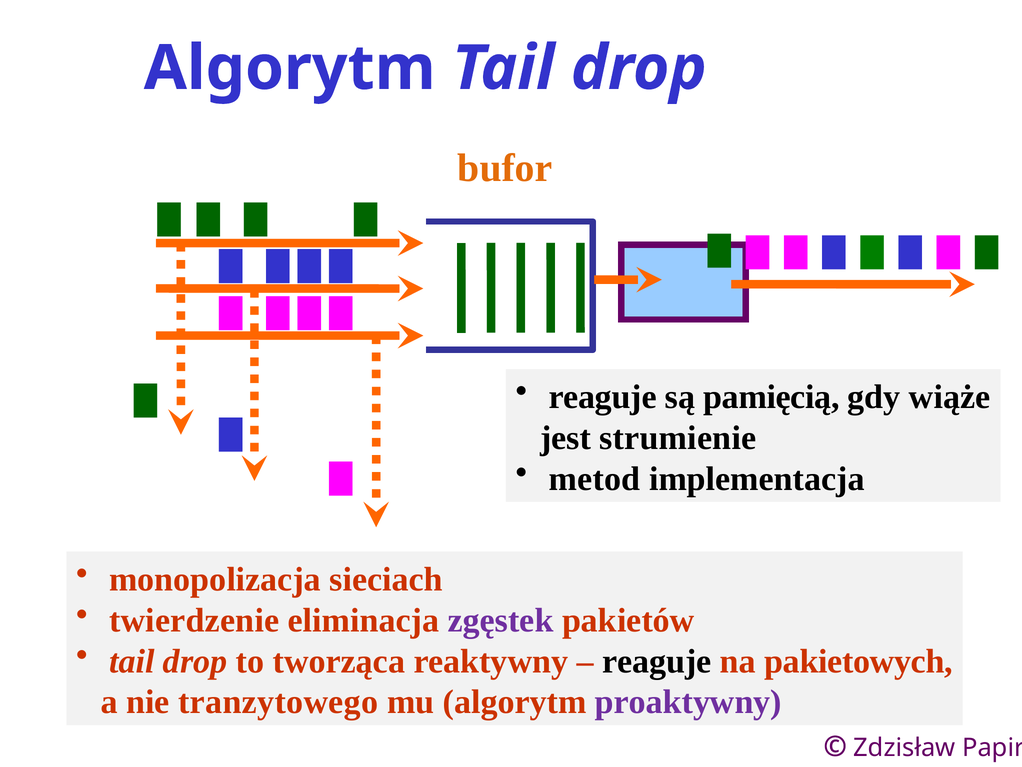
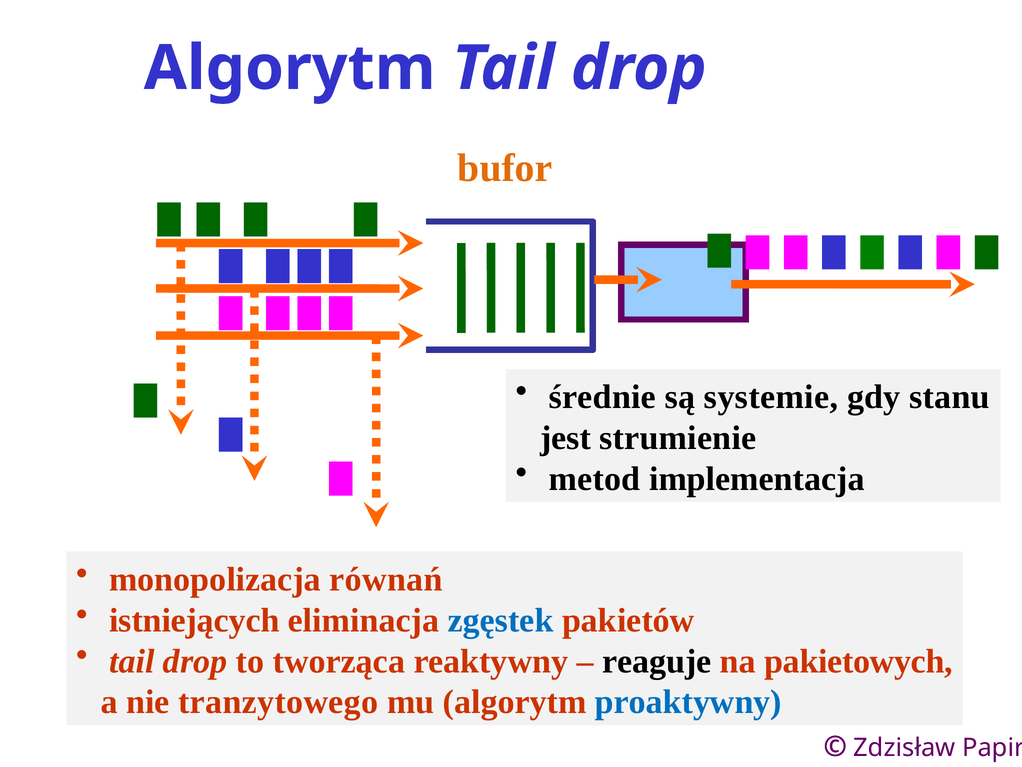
reaguje: reaguje -> średnie (602, 397)
pamięcią: pamięcią -> systemie (771, 397)
wiąże: wiąże -> stanu (949, 397)
sieciach: sieciach -> równań (386, 579)
twierdzenie: twierdzenie -> istniejących (194, 620)
zgęstek colour: purple -> blue (501, 620)
proaktywny colour: purple -> blue (688, 702)
